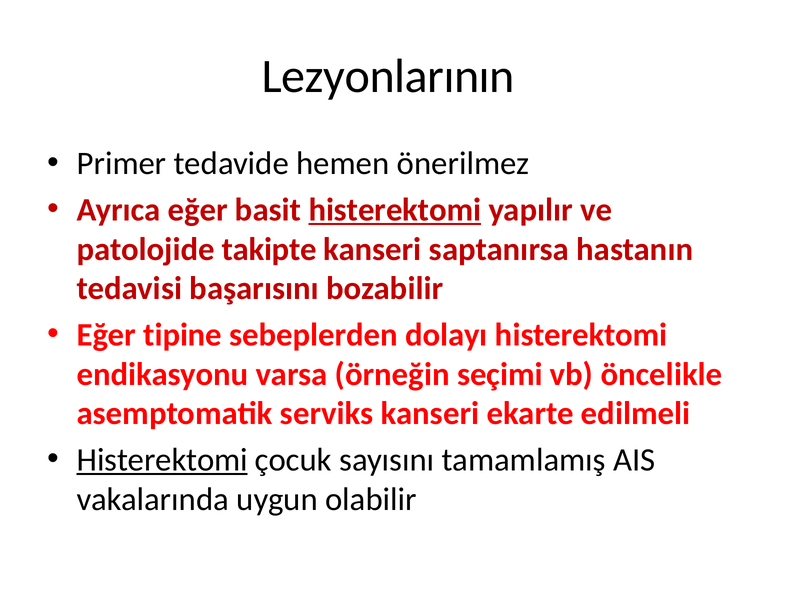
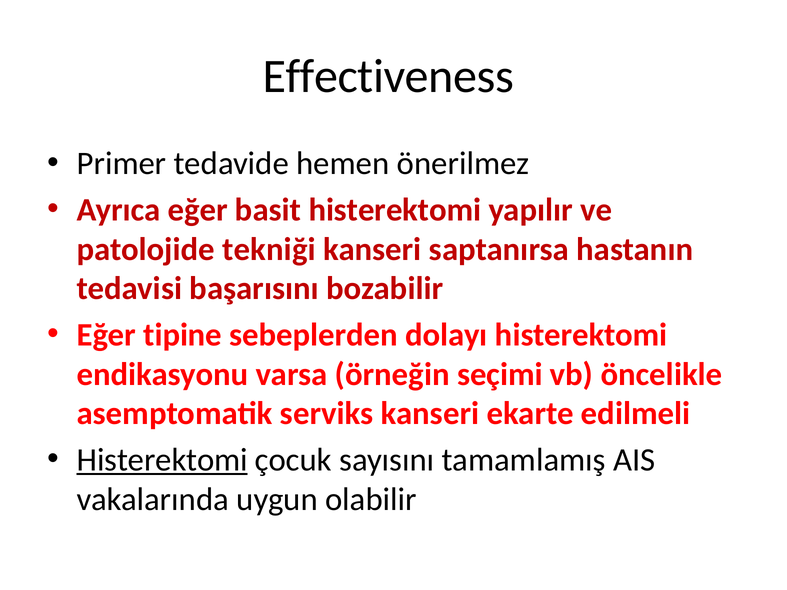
Lezyonlarının: Lezyonlarının -> Effectiveness (388, 76)
histerektomi underline: present -> none (395, 210)
takipte: takipte -> tekniği (269, 249)
